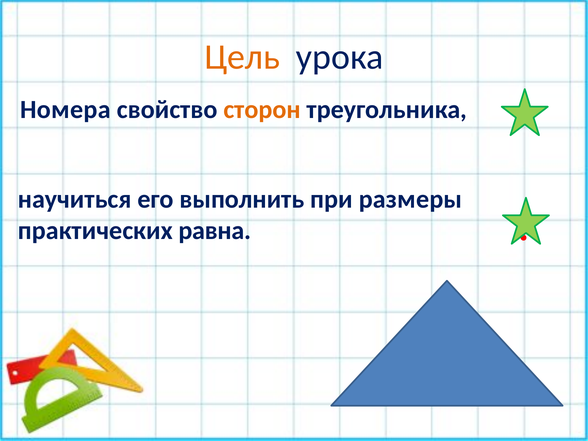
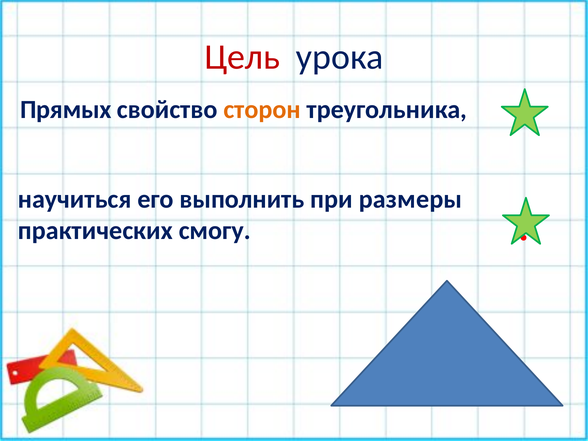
Цель colour: orange -> red (242, 57)
Номера: Номера -> Прямых (66, 109)
равна: равна -> смогу (215, 231)
